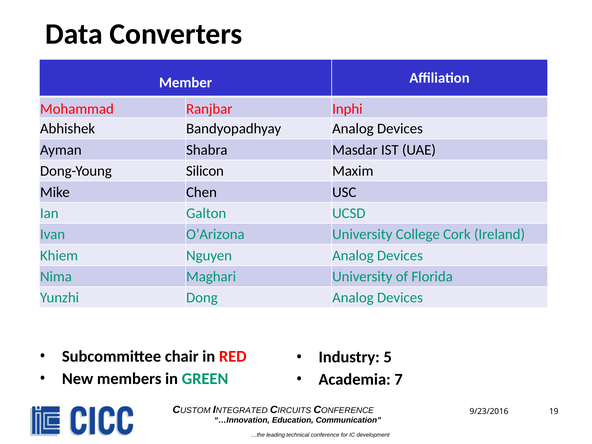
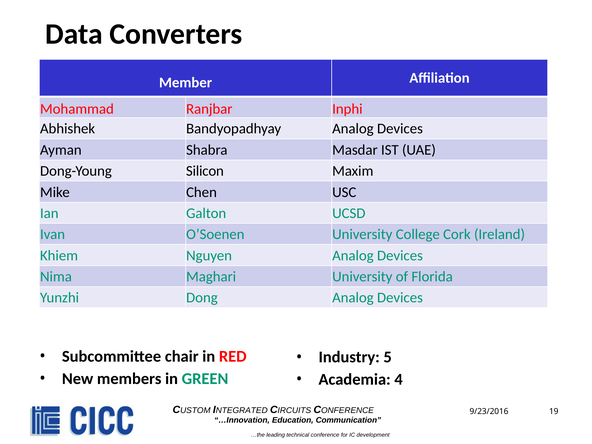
O’Arizona: O’Arizona -> O’Soenen (215, 234)
7: 7 -> 4 (399, 379)
